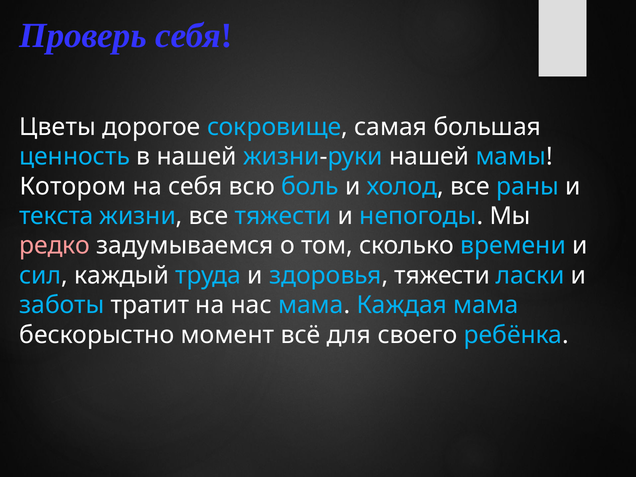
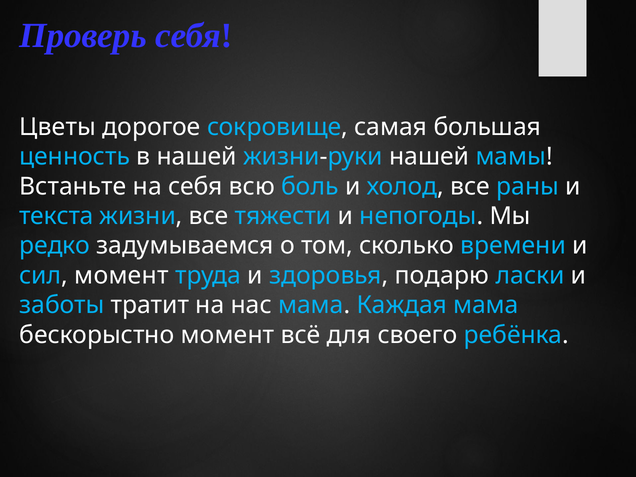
Котором: Котором -> Встаньте (73, 186)
редко colour: pink -> light blue (55, 246)
сил каждый: каждый -> момент (121, 275)
здоровья тяжести: тяжести -> подарю (442, 275)
